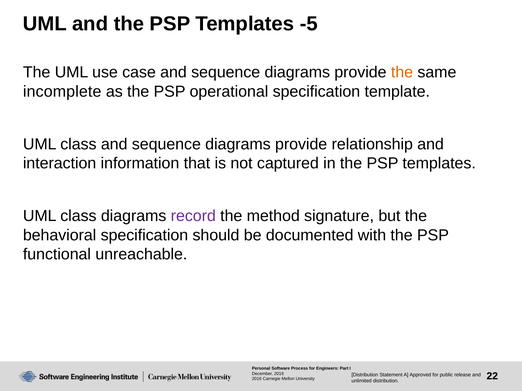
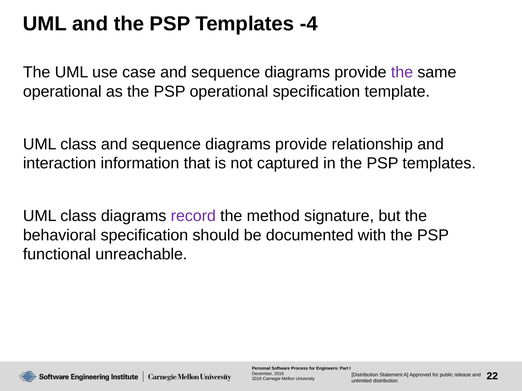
-5: -5 -> -4 (309, 24)
the colour: orange -> purple (402, 72)
incomplete: incomplete -> operational (62, 92)
